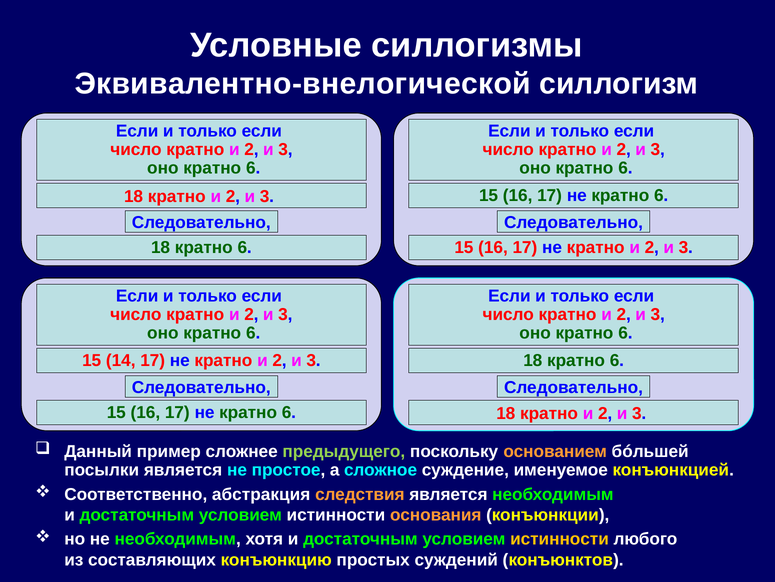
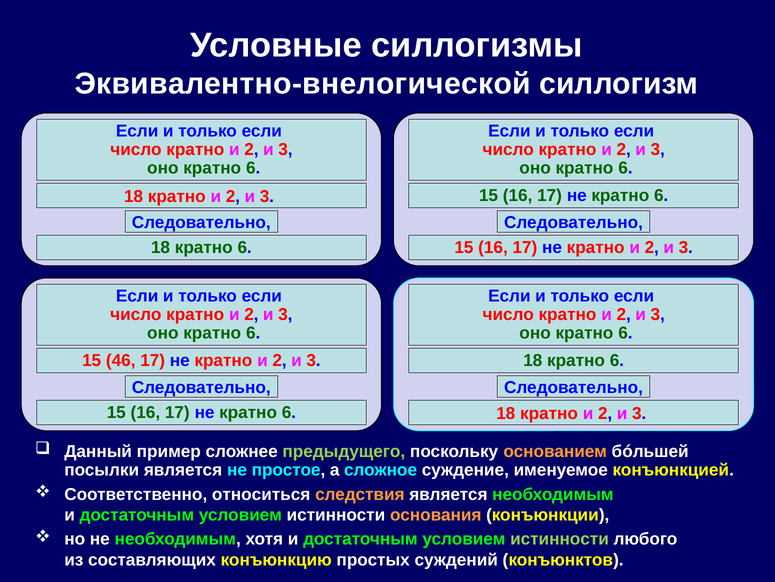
14: 14 -> 46 (121, 360)
абстракция: абстракция -> относиться (261, 494)
истинности colour: yellow -> light green (559, 538)
